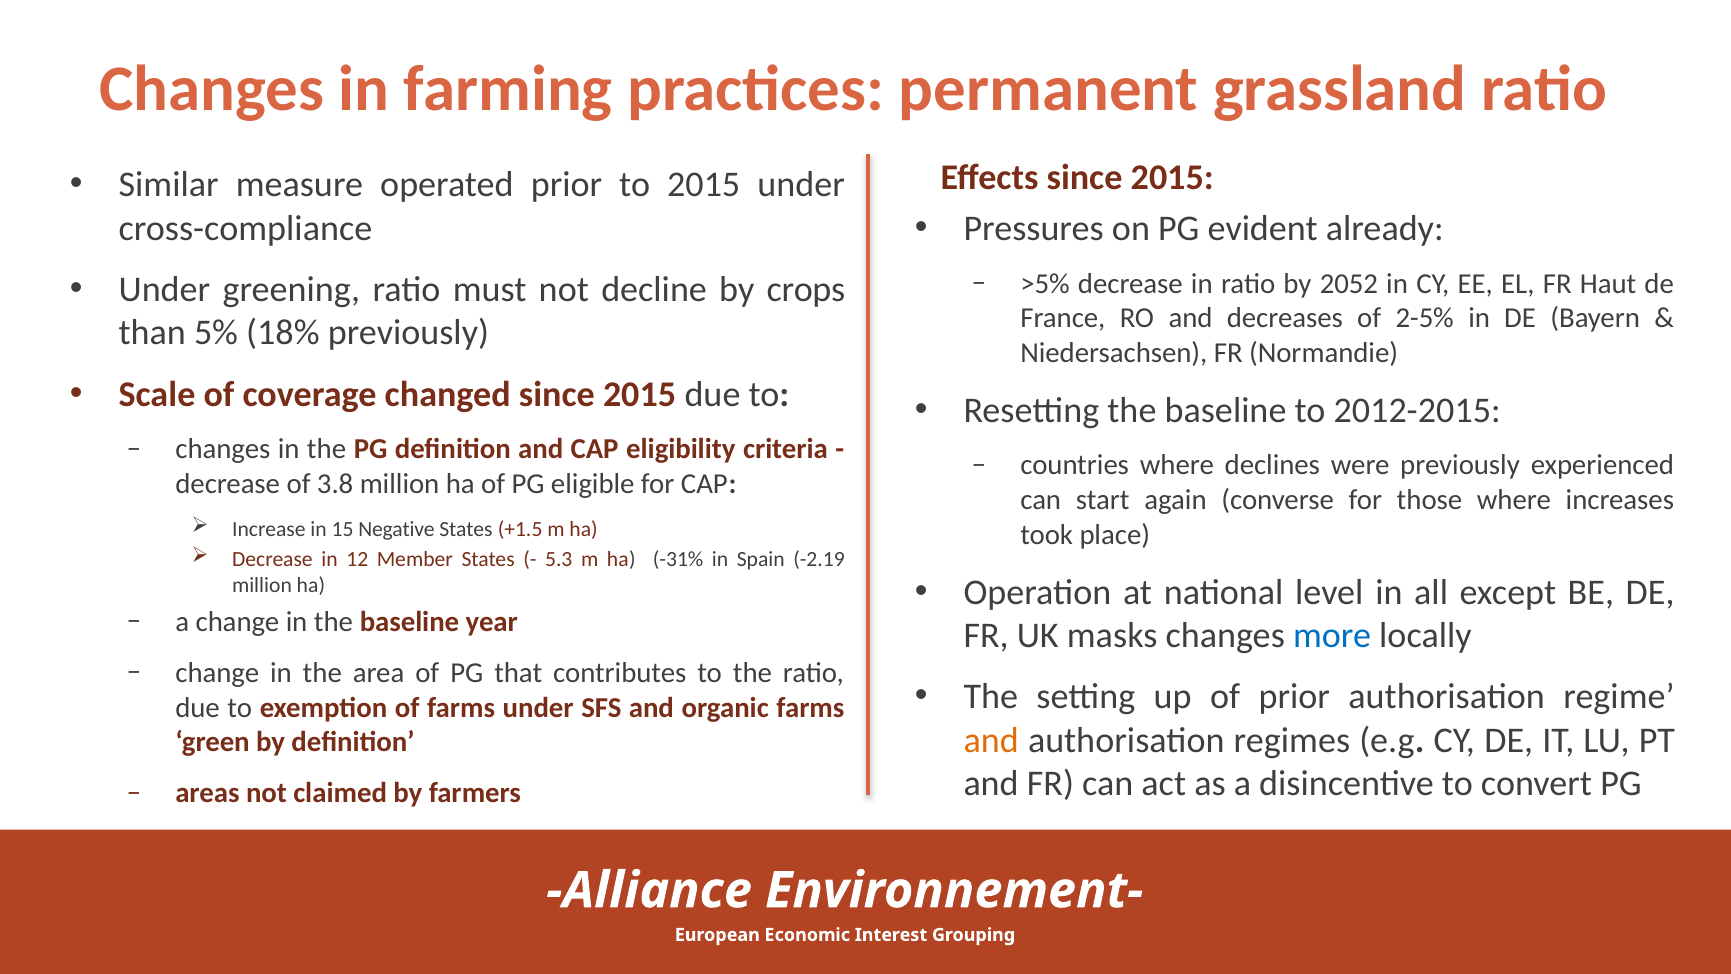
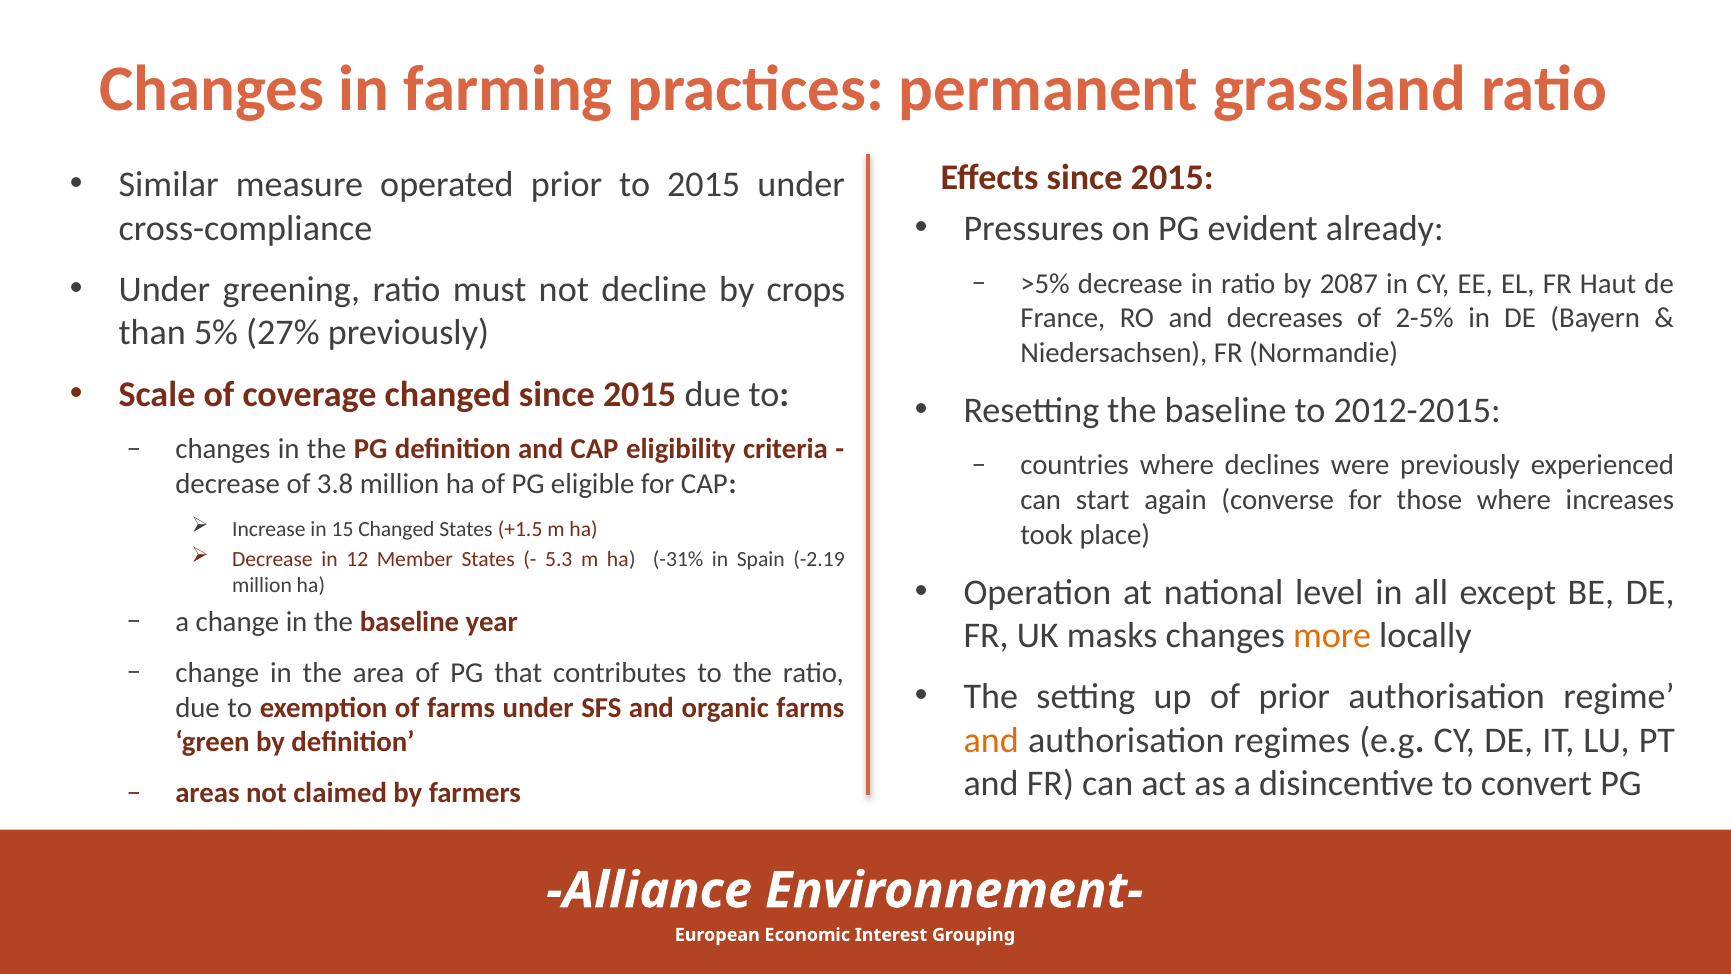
2052: 2052 -> 2087 (1349, 284)
18%: 18% -> 27% (283, 333)
15 Negative: Negative -> Changed (396, 529)
more colour: blue -> orange (1332, 635)
